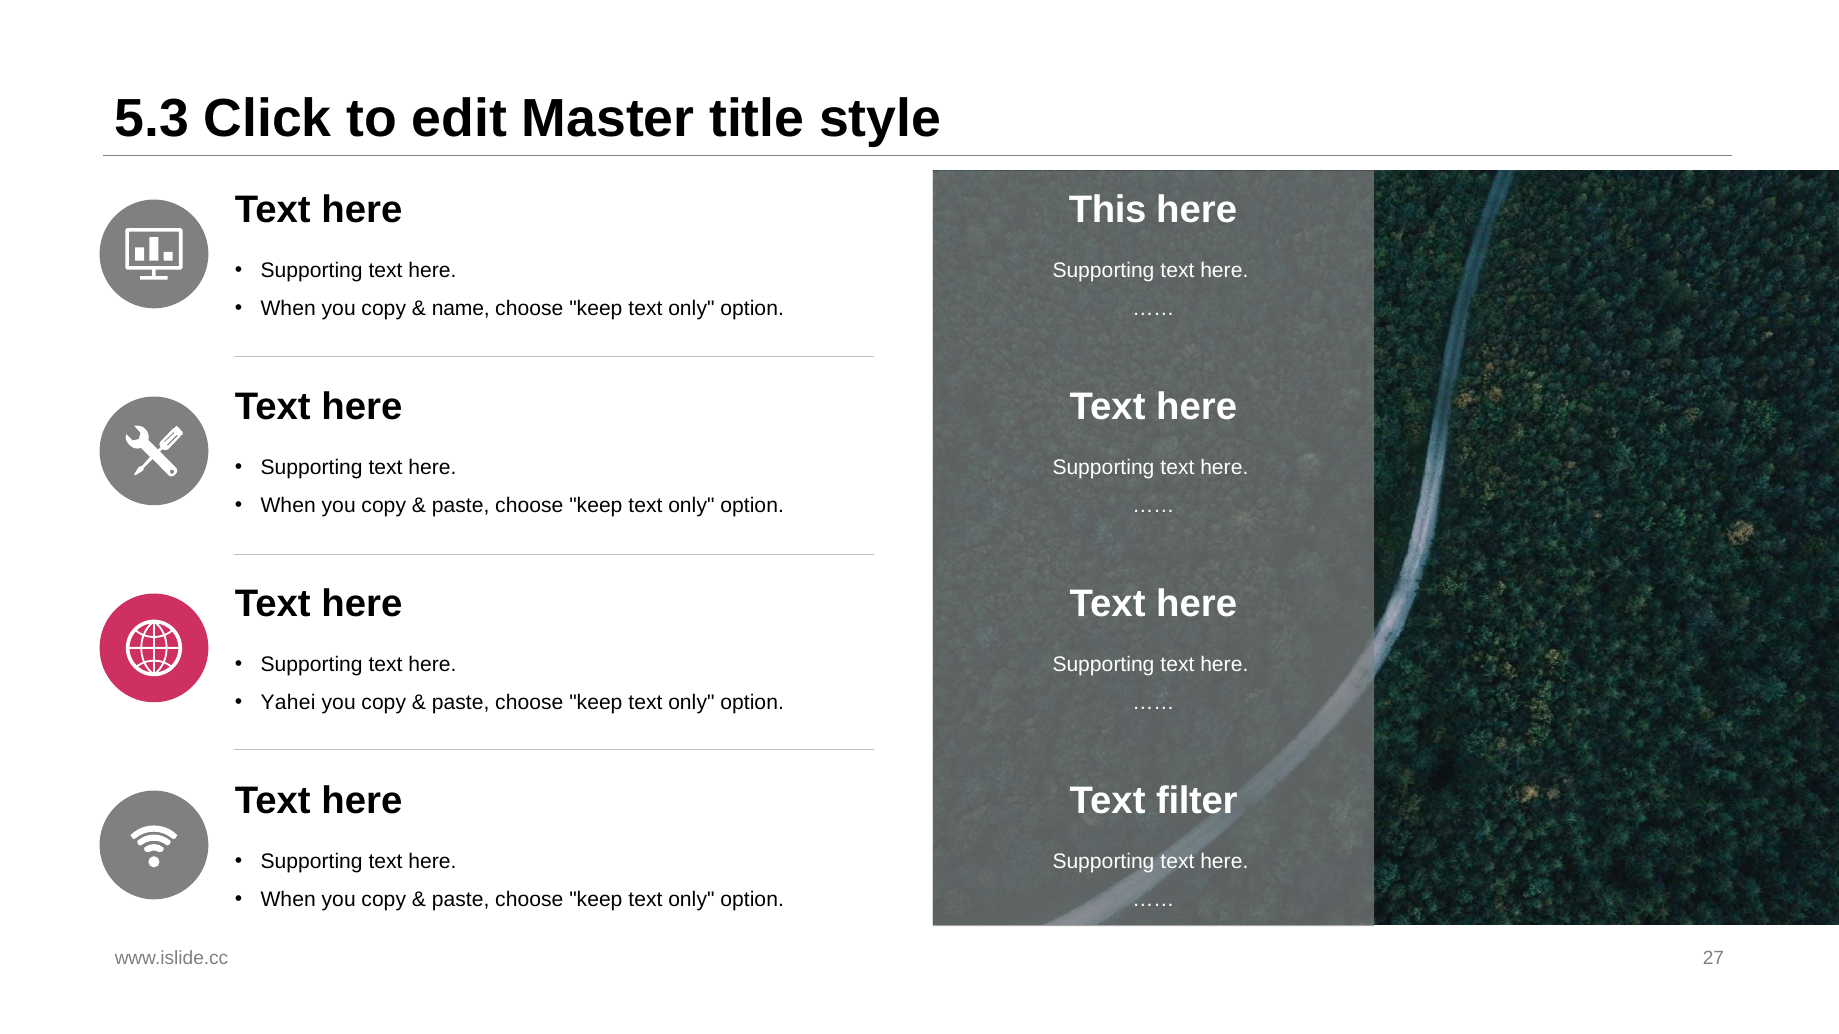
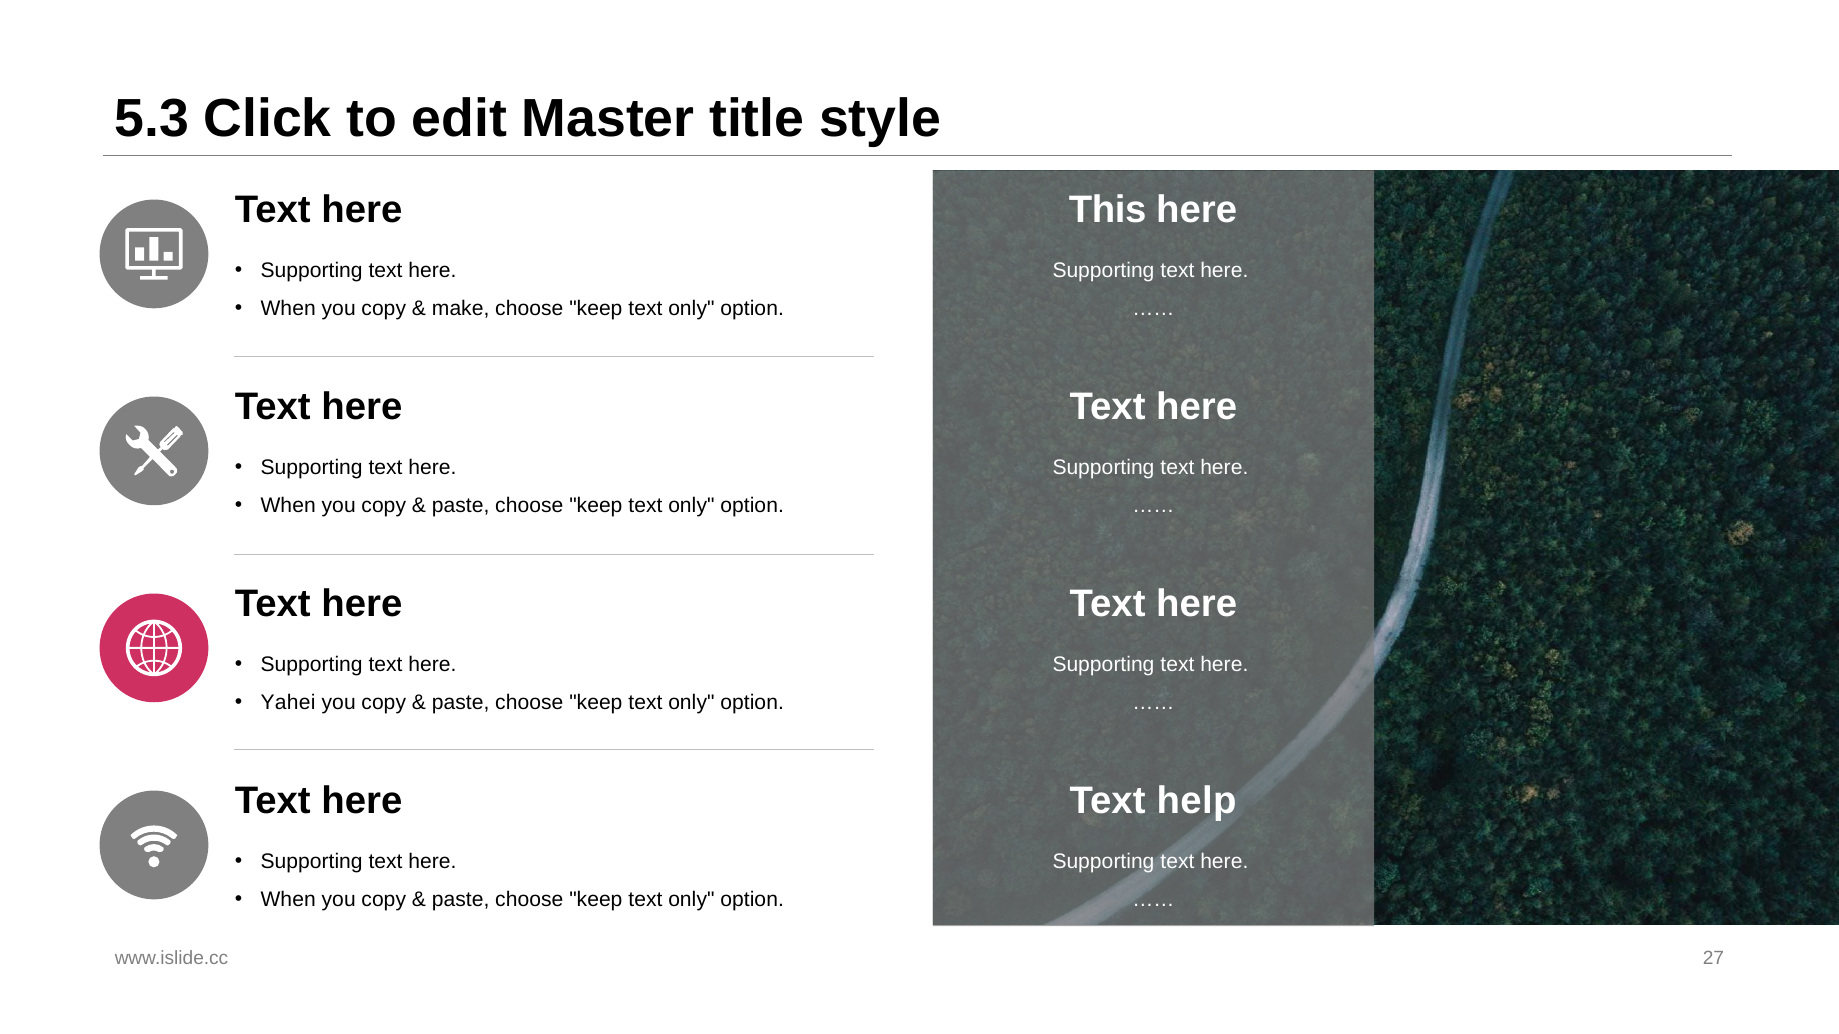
name: name -> make (461, 309)
filter: filter -> help (1196, 801)
